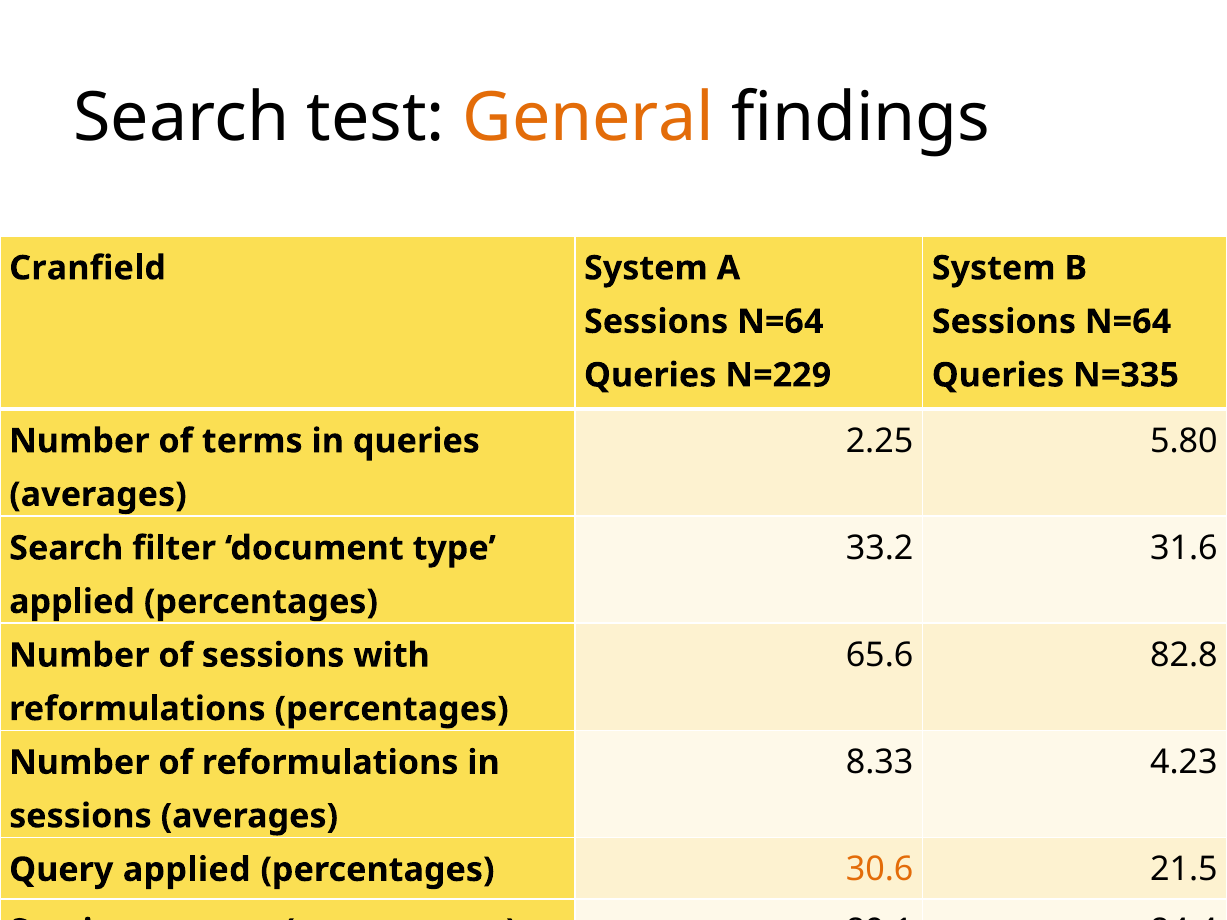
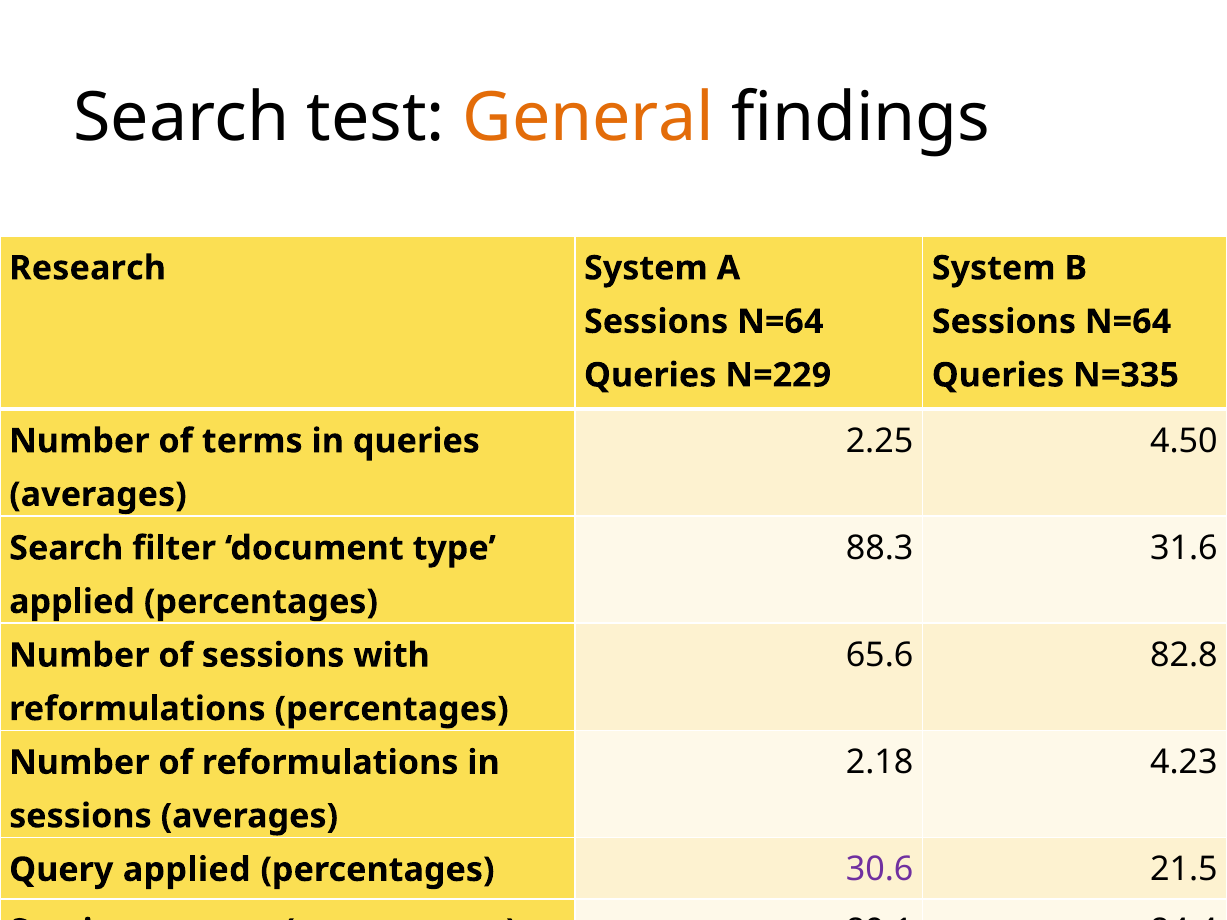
Cranfield: Cranfield -> Research (88, 268)
5.80: 5.80 -> 4.50 (1184, 441)
33.2: 33.2 -> 88.3 (880, 548)
8.33: 8.33 -> 2.18 (880, 763)
30.6 colour: orange -> purple (880, 870)
